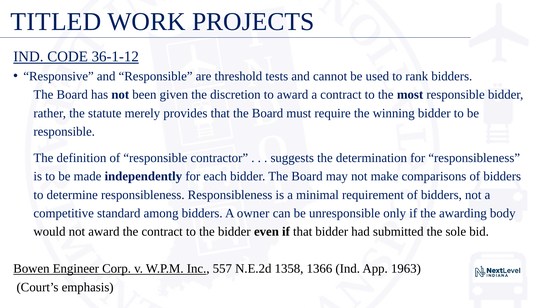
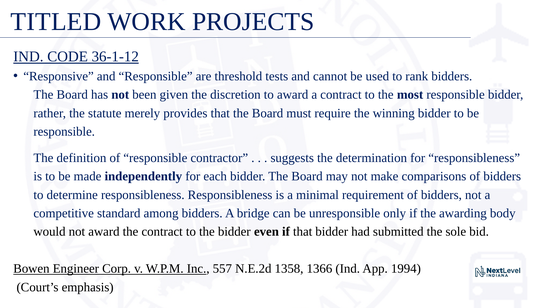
owner: owner -> bridge (253, 213)
1963: 1963 -> 1994 (406, 268)
